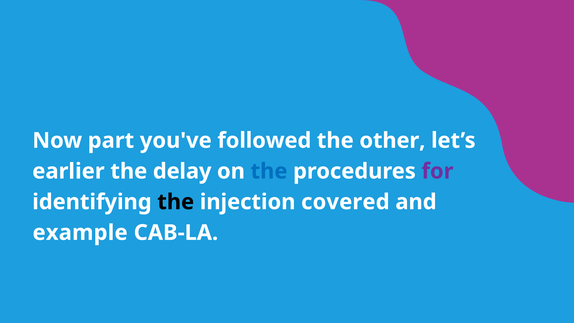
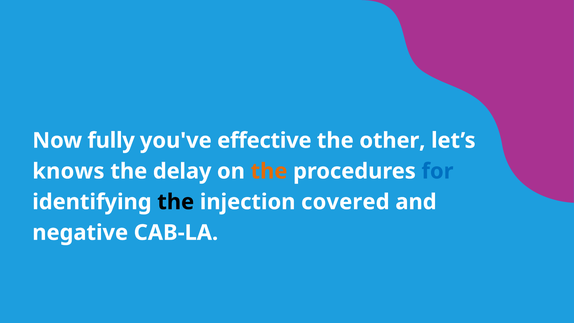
part: part -> fully (111, 141)
followed: followed -> effective (264, 141)
earlier: earlier -> knows (68, 171)
the colour: blue -> orange (269, 171)
for colour: purple -> blue (437, 171)
example: example -> negative (80, 233)
